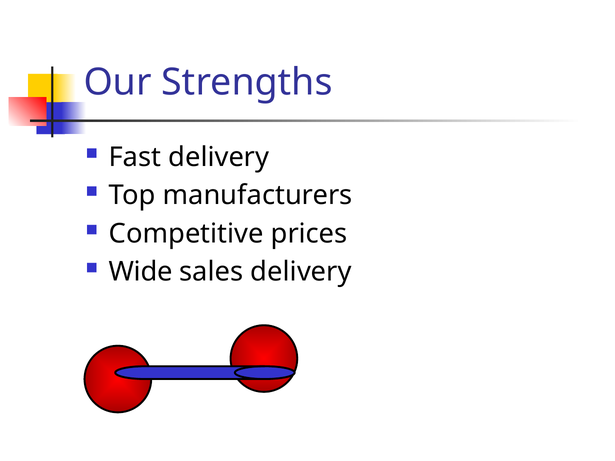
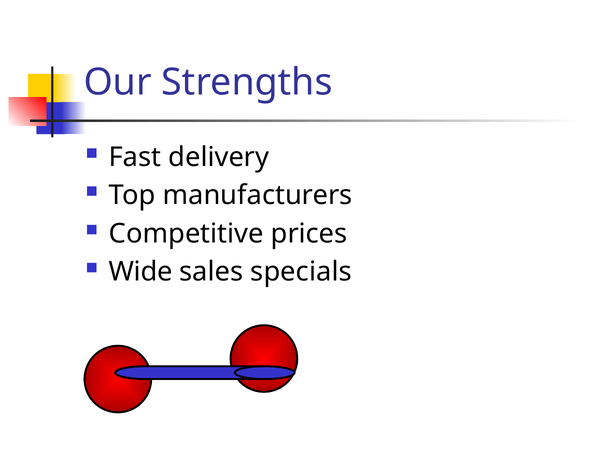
sales delivery: delivery -> specials (301, 272)
